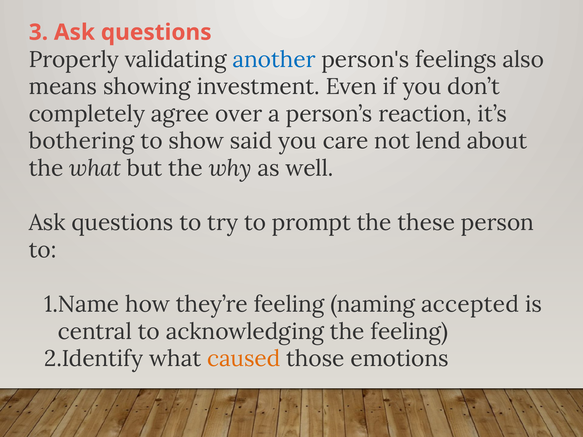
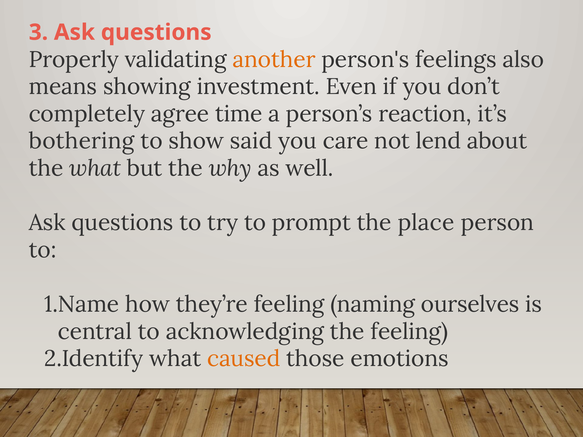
another colour: blue -> orange (274, 60)
over: over -> time (239, 114)
these: these -> place (426, 223)
accepted: accepted -> ourselves (470, 305)
